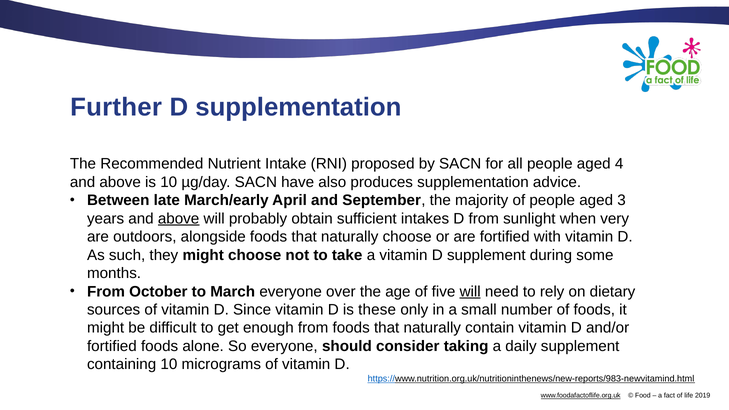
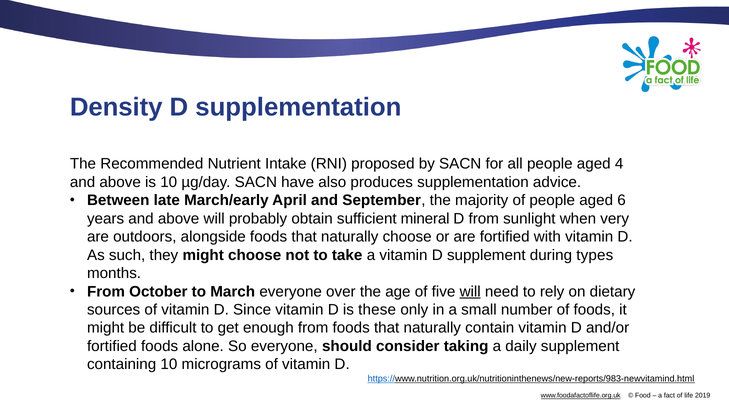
Further: Further -> Density (116, 107)
3: 3 -> 6 (622, 200)
above underline: present -> none (179, 219)
intakes: intakes -> mineral (425, 219)
some: some -> types (595, 255)
